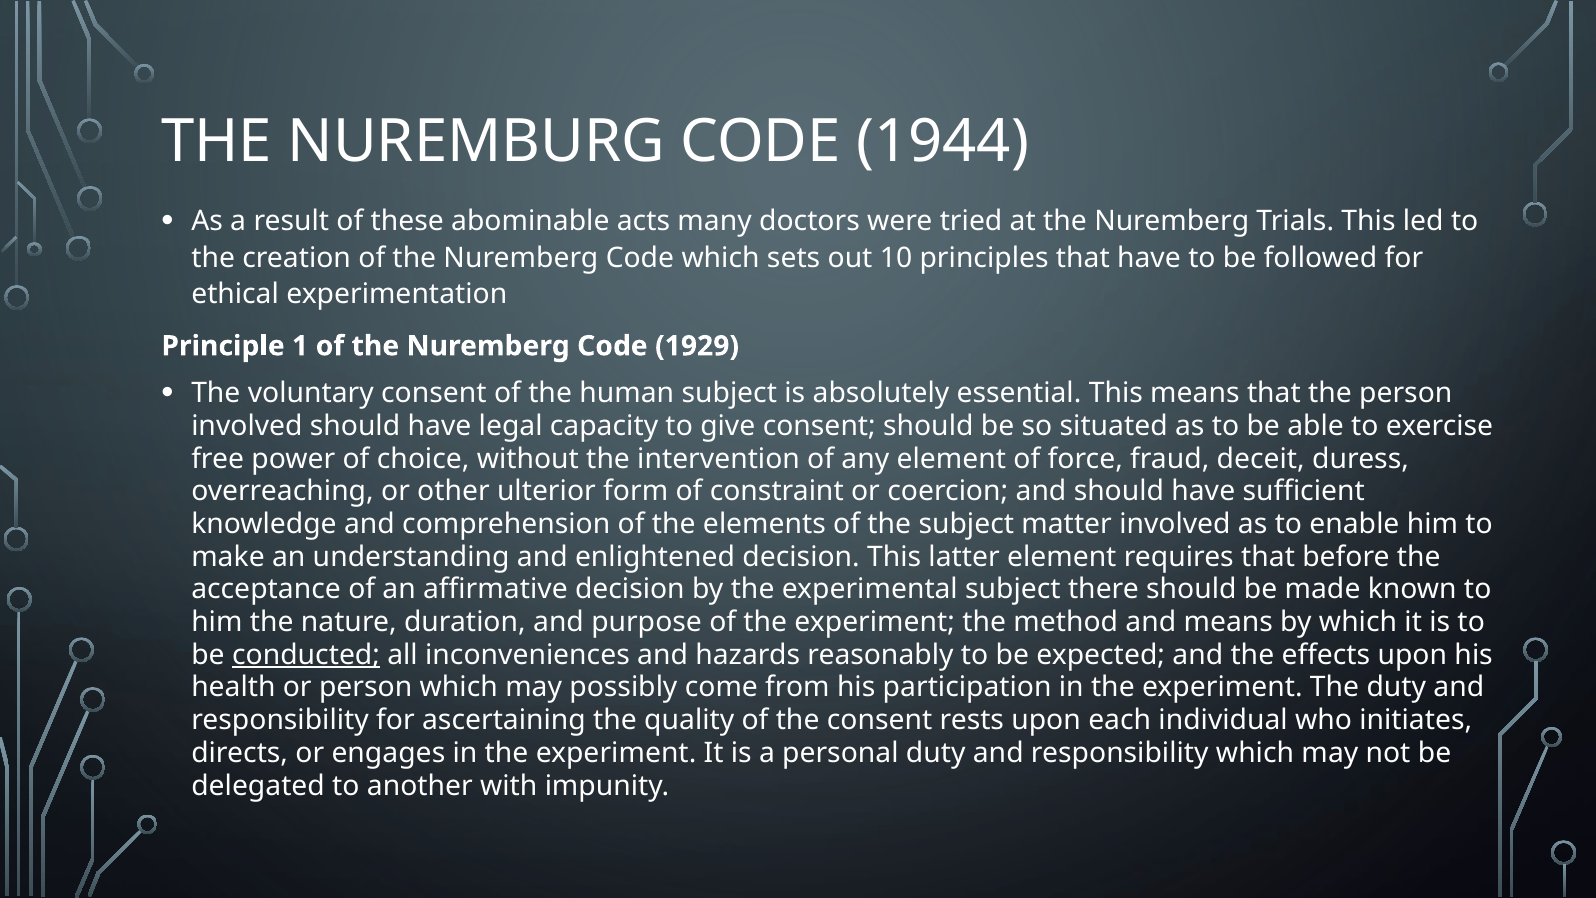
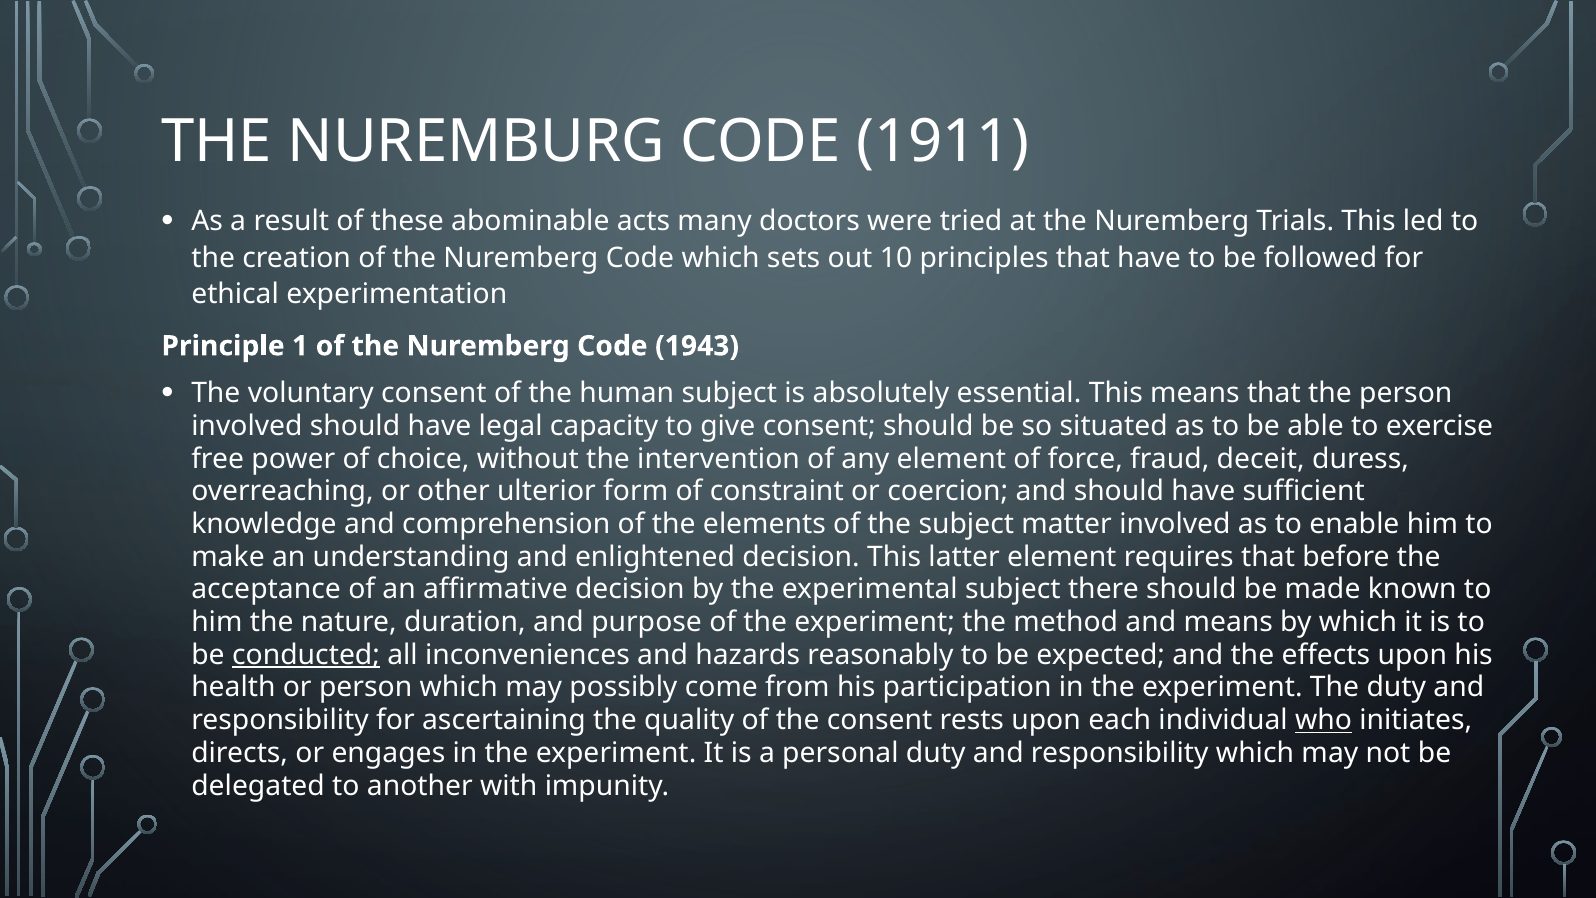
1944: 1944 -> 1911 (943, 142)
1929: 1929 -> 1943 (697, 346)
who underline: none -> present (1324, 720)
